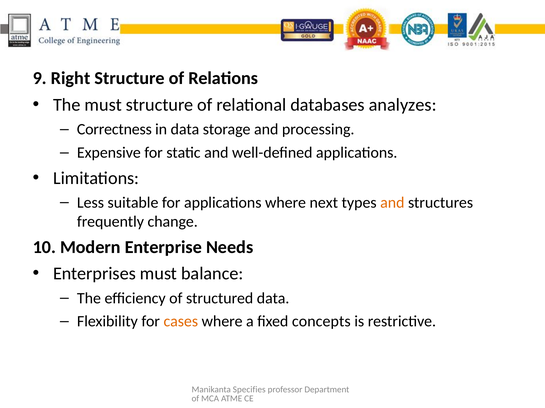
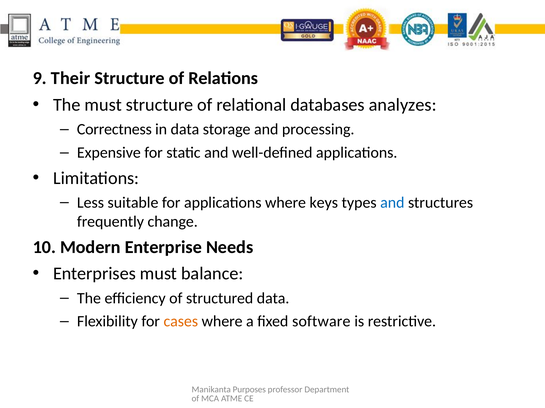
Right: Right -> Their (71, 78)
next: next -> keys (324, 203)
and colour: orange -> blue (392, 203)
concepts: concepts -> software (321, 322)
Specifies: Specifies -> Purposes (249, 390)
